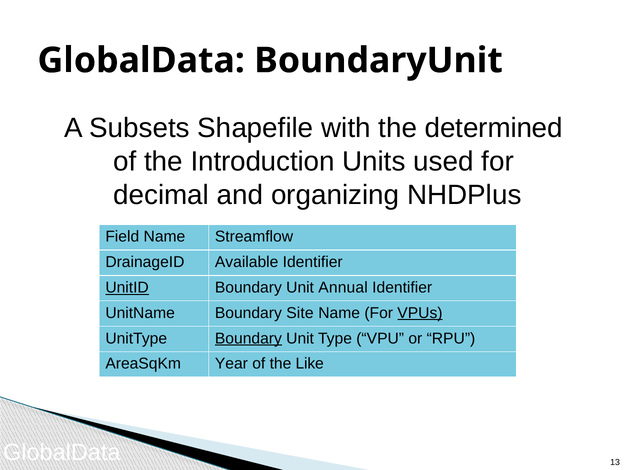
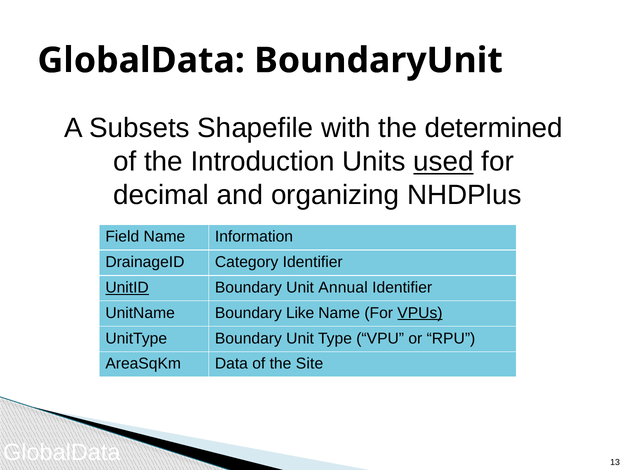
used underline: none -> present (444, 162)
Streamflow: Streamflow -> Information (254, 236)
Available: Available -> Category (247, 262)
Site: Site -> Like (300, 313)
Boundary underline: present -> none (248, 338)
Year: Year -> Data (231, 363)
Like: Like -> Site (310, 363)
